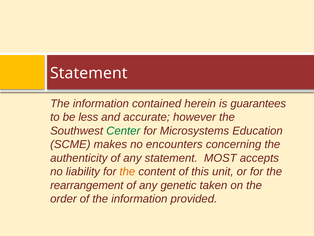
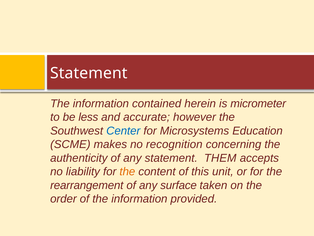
guarantees: guarantees -> micrometer (258, 103)
Center colour: green -> blue (123, 131)
encounters: encounters -> recognition (174, 144)
MOST: MOST -> THEM (220, 158)
genetic: genetic -> surface (179, 185)
